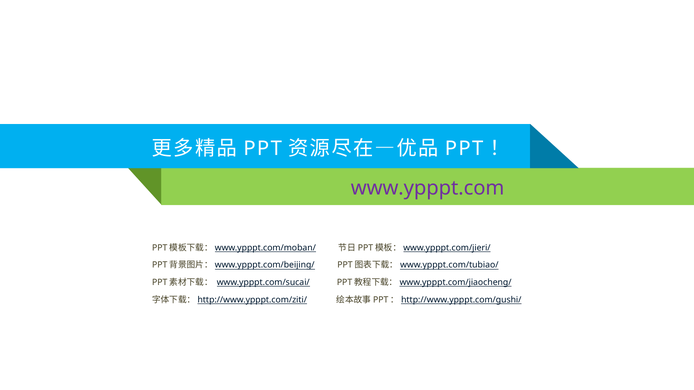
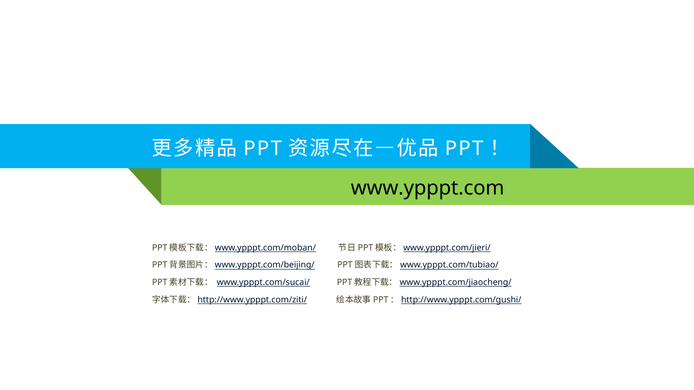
www.ypppt.com colour: purple -> black (428, 188)
